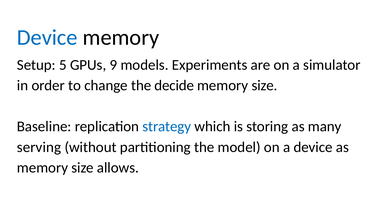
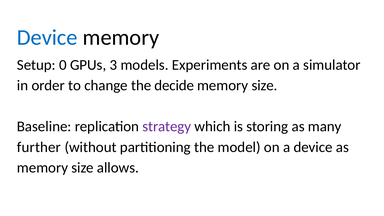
5: 5 -> 0 (63, 65)
9: 9 -> 3 (113, 65)
strategy colour: blue -> purple (167, 127)
serving: serving -> further (39, 147)
